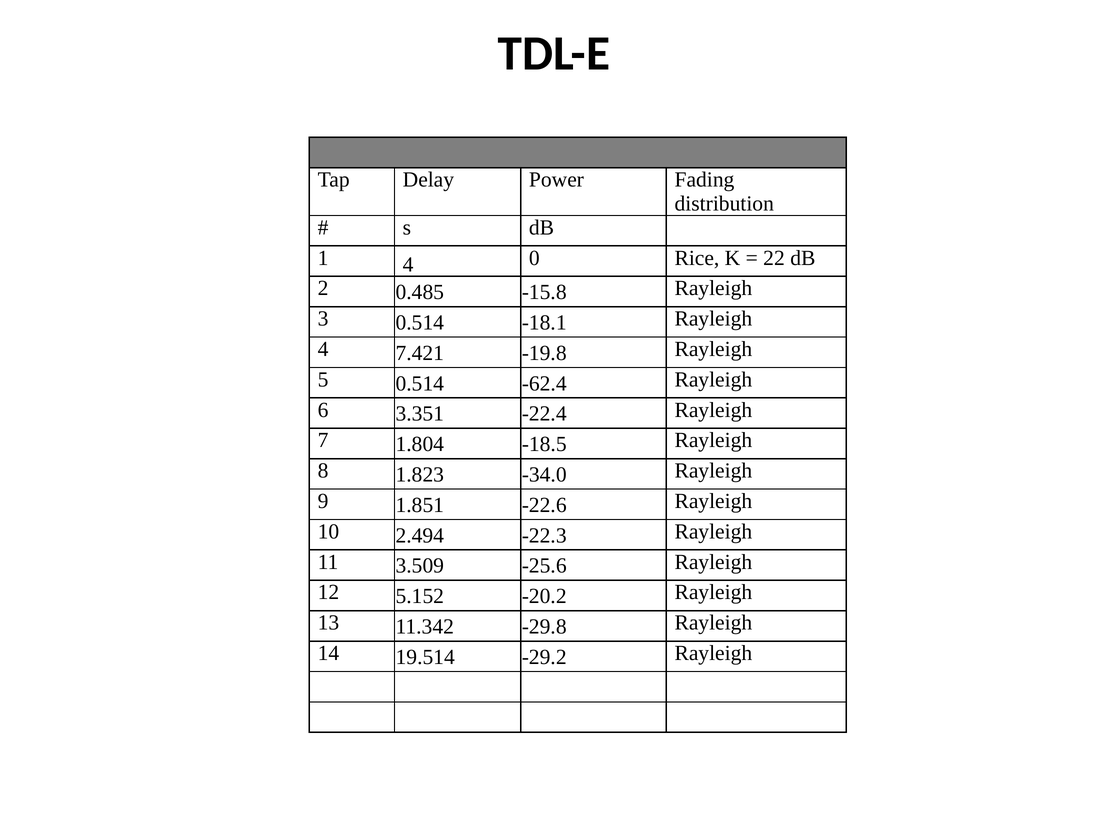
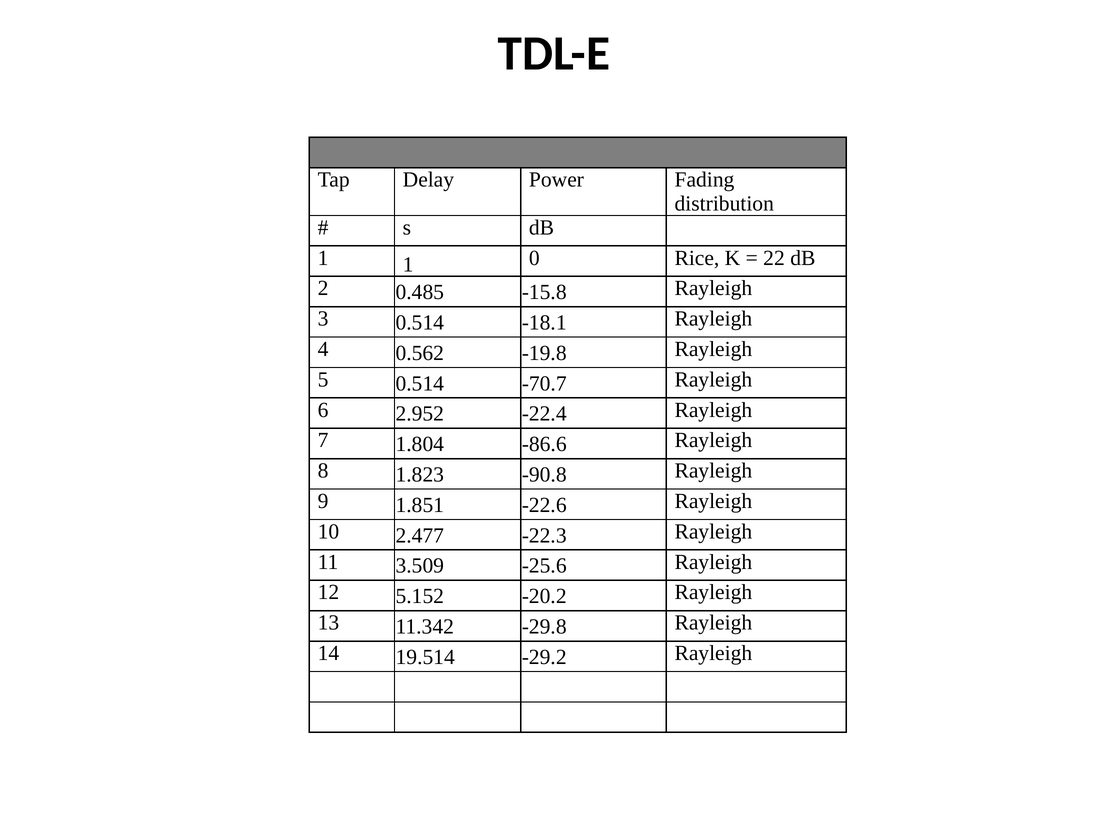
1 4: 4 -> 1 (408, 265)
7.421: 7.421 -> 0.562 (420, 353)
-62.4: -62.4 -> -70.7 (544, 383)
3.351: 3.351 -> 2.952 (420, 414)
-18.5: -18.5 -> -86.6 (544, 444)
-34.0: -34.0 -> -90.8 (544, 475)
2.494: 2.494 -> 2.477 (420, 535)
